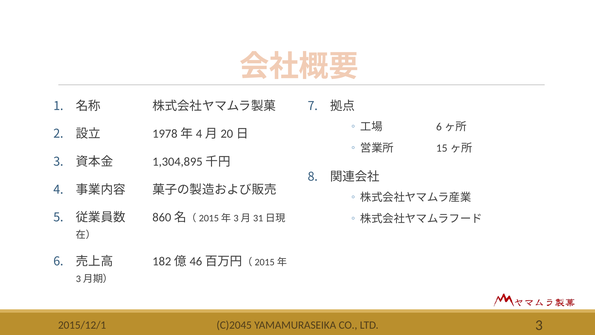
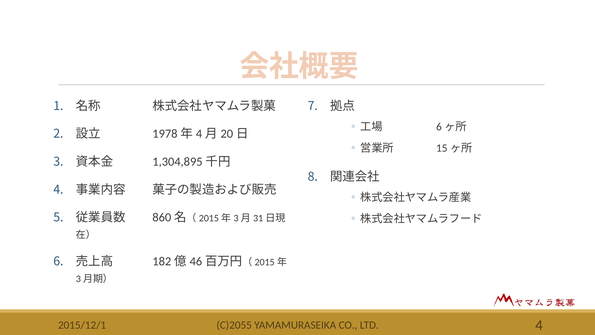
C)2045: C)2045 -> C)2055 (234, 325)
LTD 3: 3 -> 4 (539, 325)
